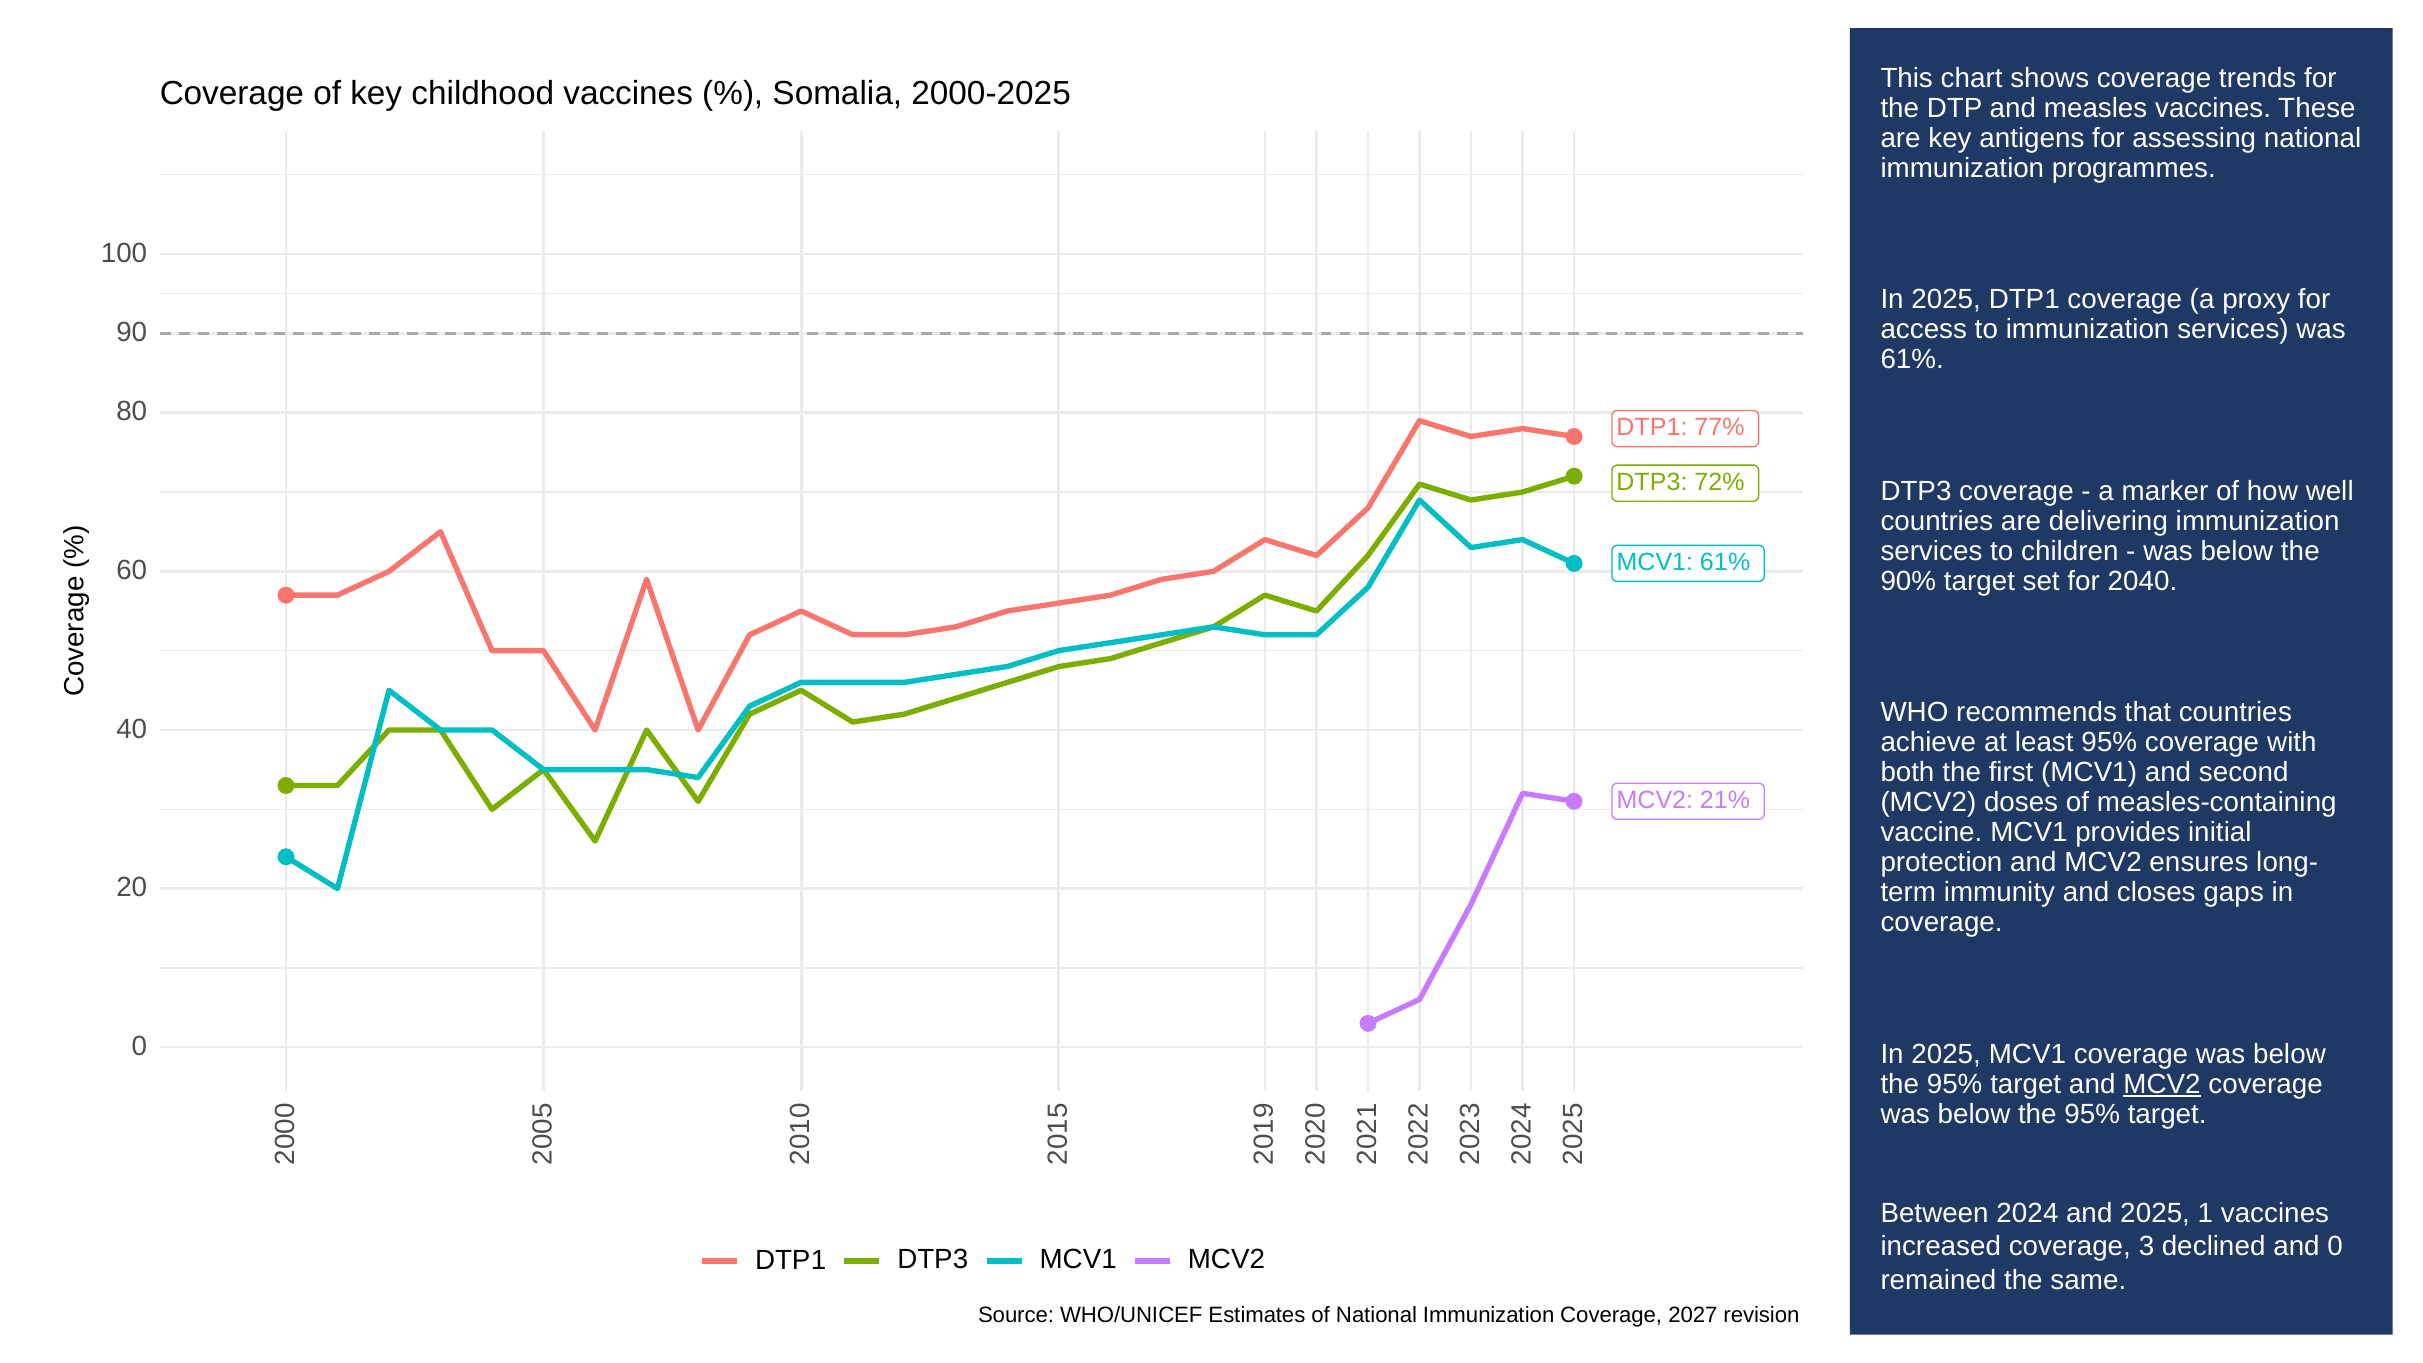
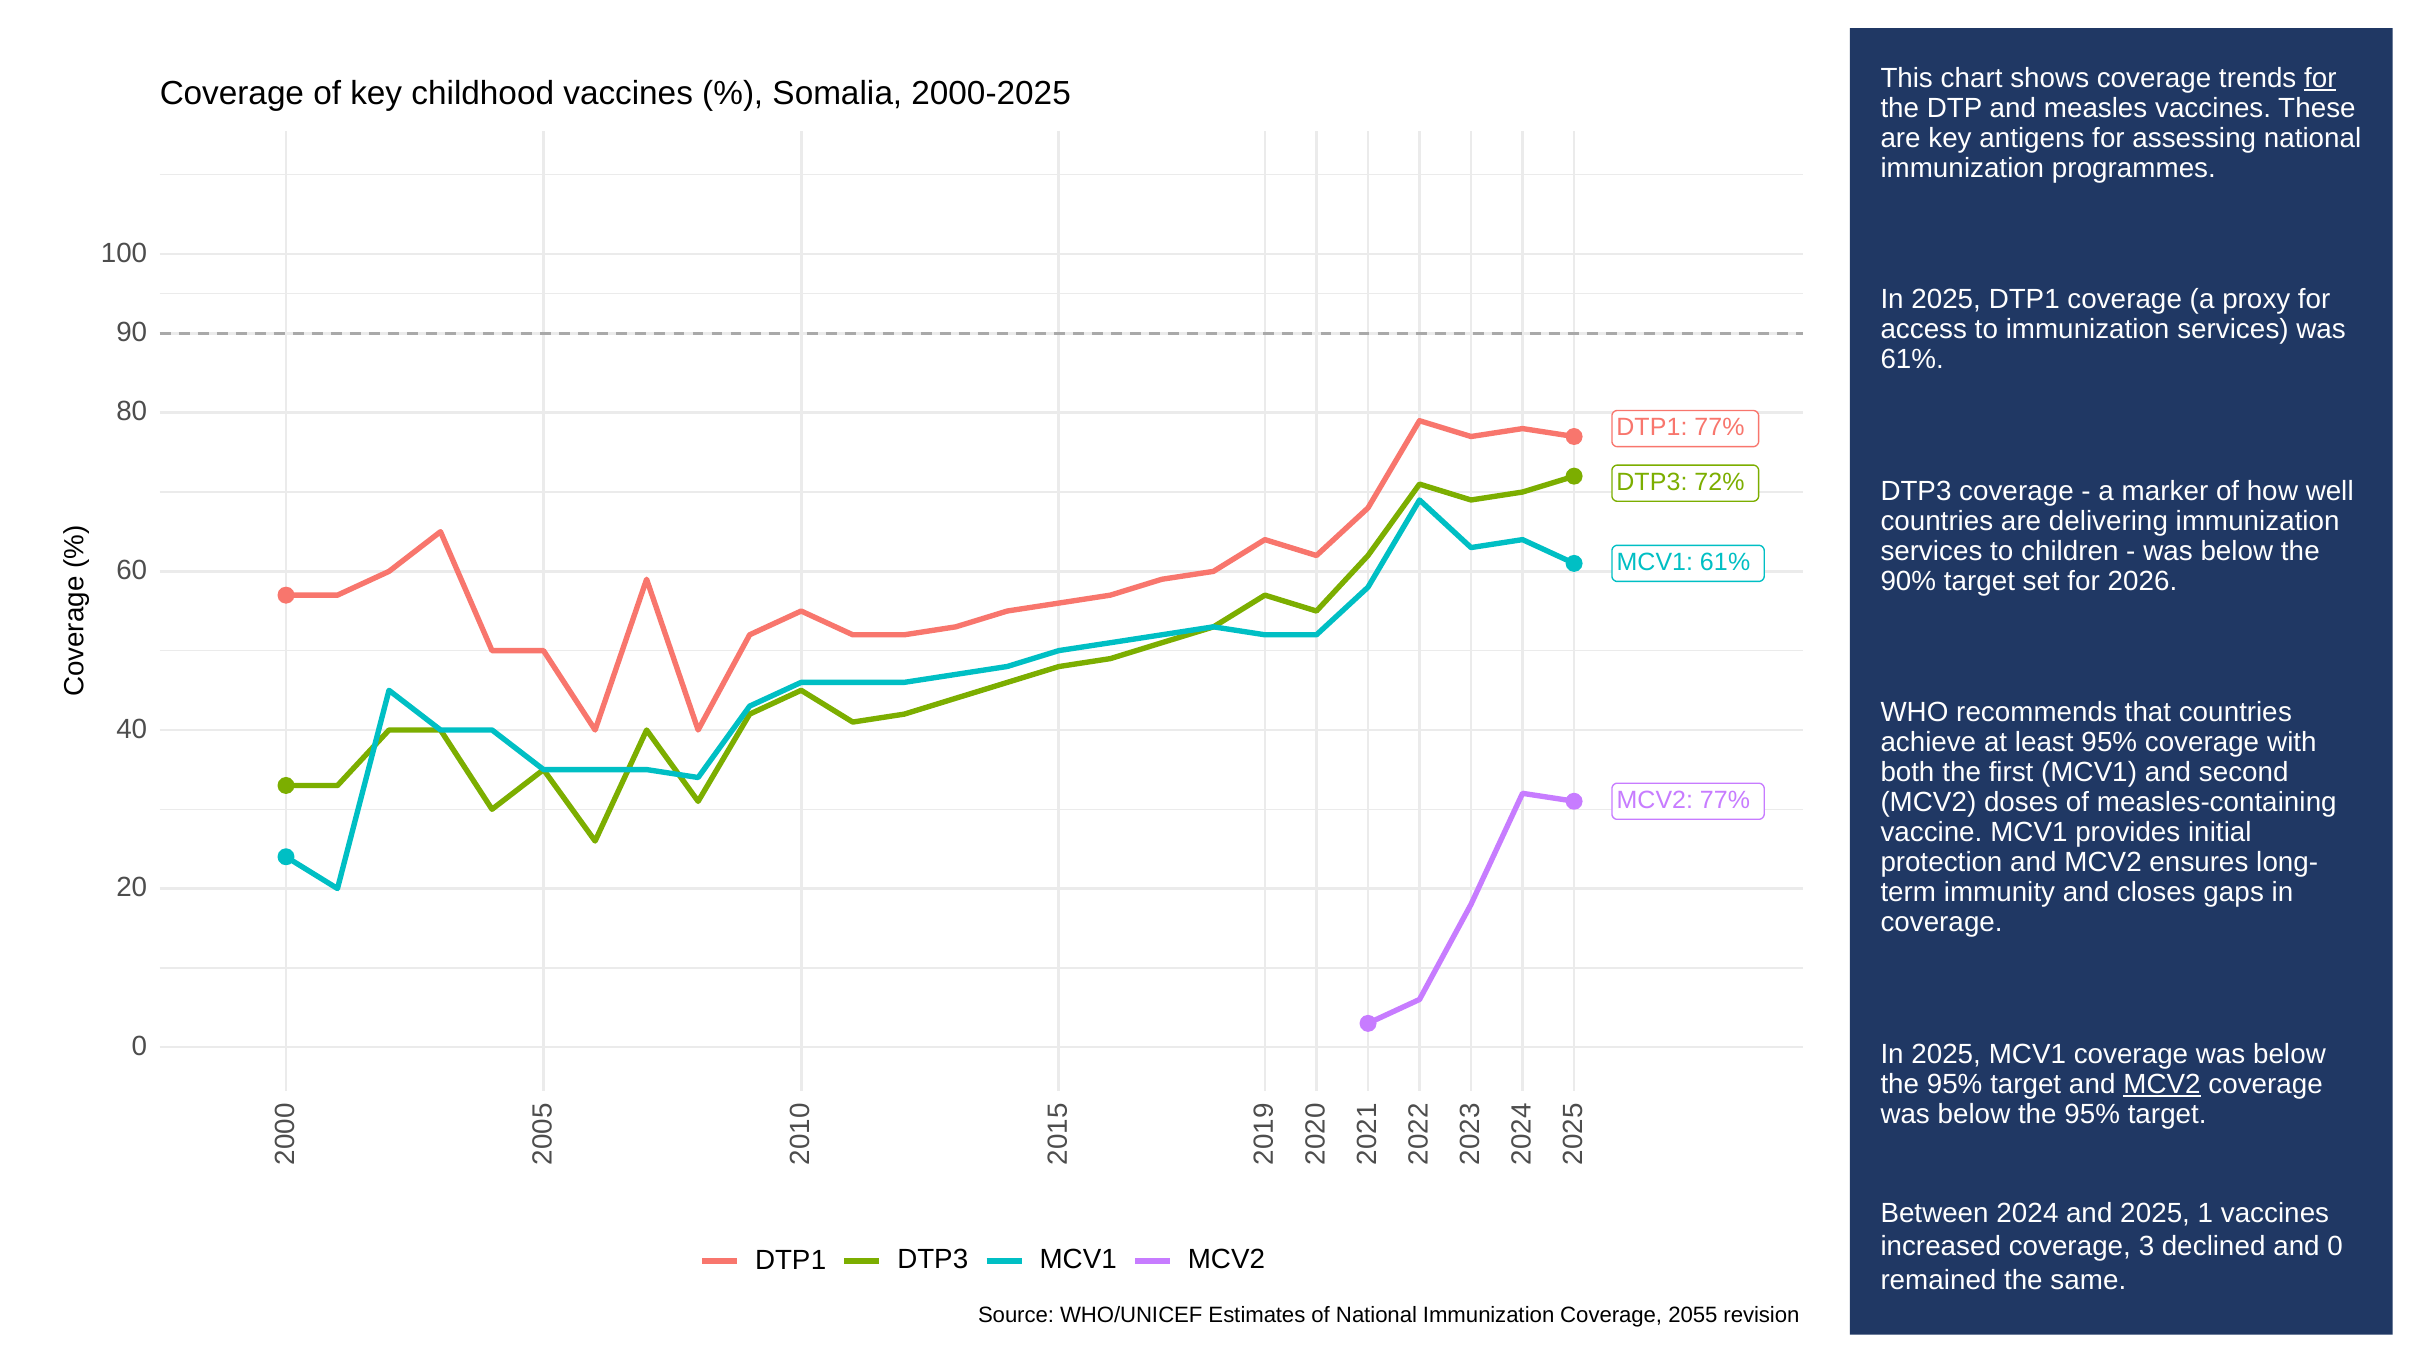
for underline: none -> present (2320, 78)
2040: 2040 -> 2026 (2142, 581)
MCV2 21%: 21% -> 77% (1725, 800)
2027: 2027 -> 2055 (1693, 1315)
